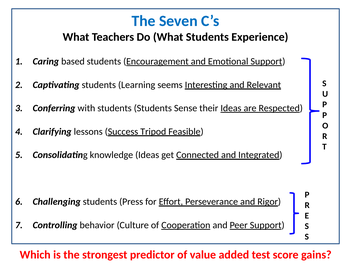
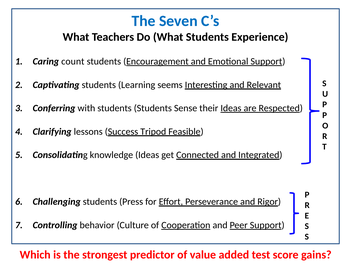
based: based -> count (73, 61)
